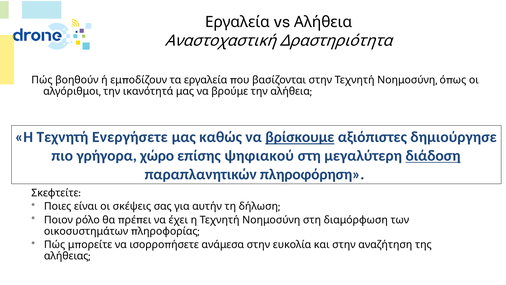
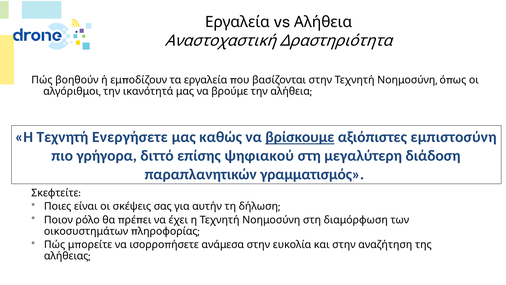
δημιούργησε: δημιούργησε -> εμπιστοσύνη (454, 137)
χώρο: χώρο -> διττό (157, 155)
διάδοση underline: present -> none (433, 155)
πληροφόρηση: πληροφόρηση -> γραμματισμός (312, 174)
